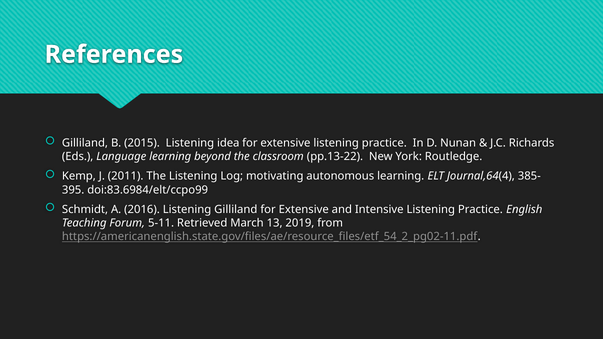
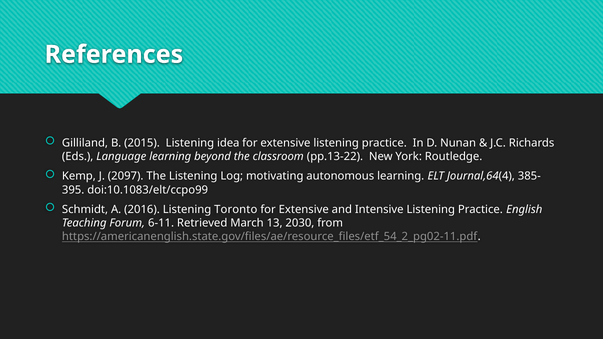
2011: 2011 -> 2097 (126, 176)
doi:83.6984/elt/ccpo99: doi:83.6984/elt/ccpo99 -> doi:10.1083/elt/ccpo99 (148, 190)
Listening Gilliland: Gilliland -> Toronto (236, 210)
5-11: 5-11 -> 6-11 (161, 223)
2019: 2019 -> 2030 (300, 223)
